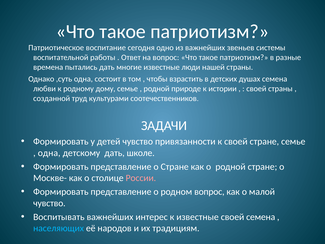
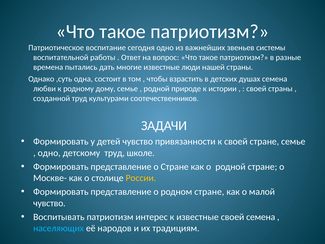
одна: одна -> одно (49, 153)
детскому дать: дать -> труд (115, 153)
России colour: pink -> yellow (141, 178)
родном вопрос: вопрос -> стране (209, 192)
Воспитывать важнейших: важнейших -> патриотизм (110, 217)
